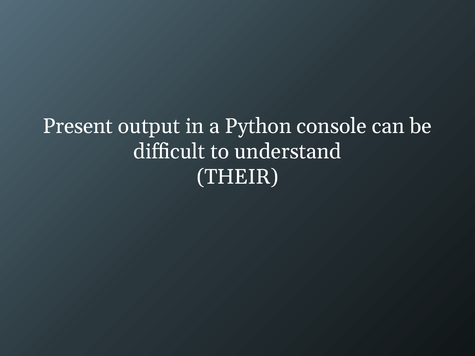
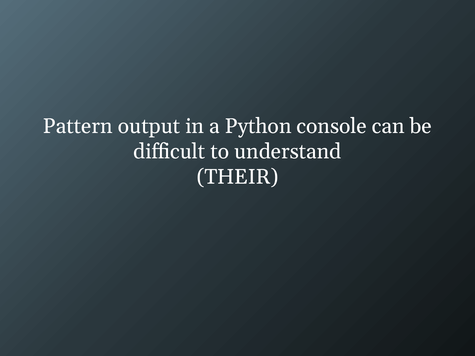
Present: Present -> Pattern (78, 126)
